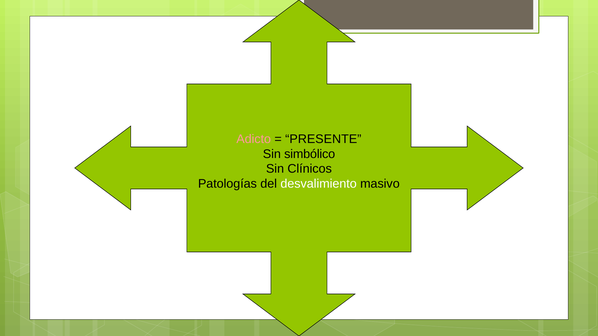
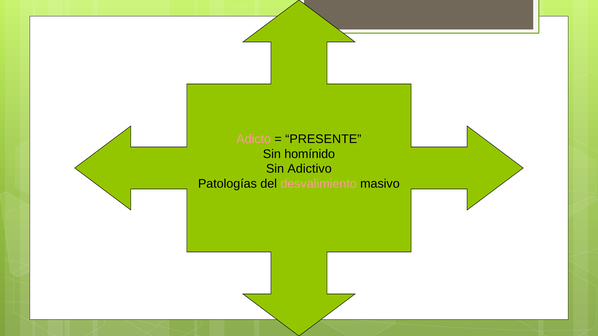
simbólico: simbólico -> homínido (310, 154)
Clínicos: Clínicos -> Adictivo (310, 169)
desvalimiento colour: white -> pink (319, 184)
